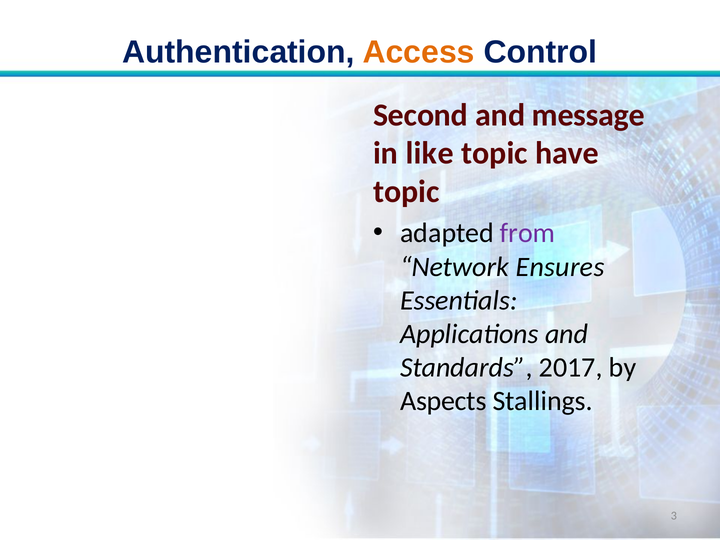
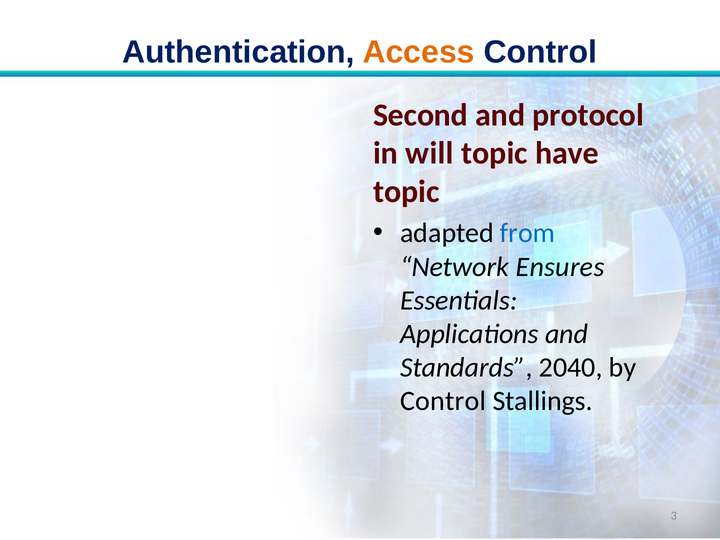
message: message -> protocol (588, 115)
like: like -> will (430, 153)
from colour: purple -> blue (528, 233)
2017: 2017 -> 2040 (571, 368)
Aspects: Aspects -> Control (443, 401)
